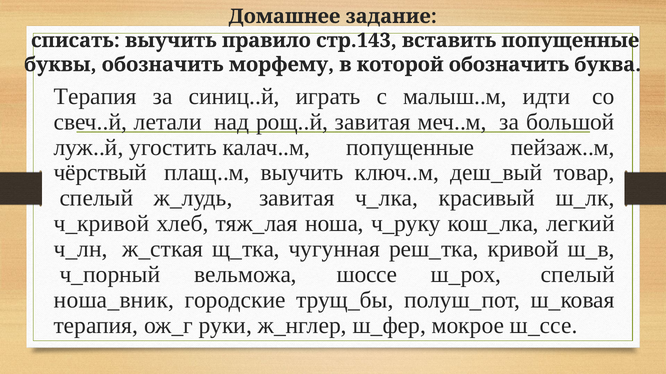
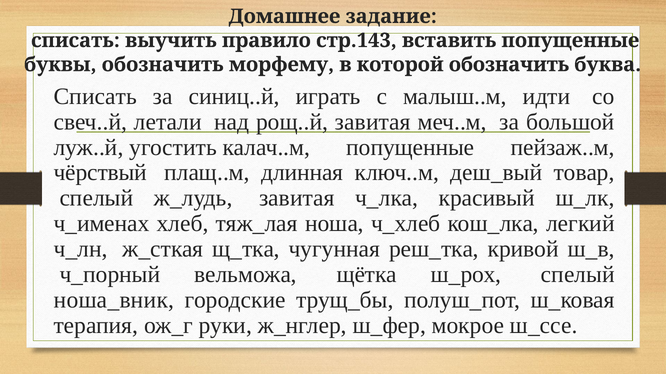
Терапия: Терапия -> Списать (95, 97)
плащ..м выучить: выучить -> длинная (302, 173)
ч_кривой: ч_кривой -> ч_именах (102, 224)
ч_руку: ч_руку -> ч_хлеб (406, 224)
шоссе: шоссе -> щётка (367, 275)
